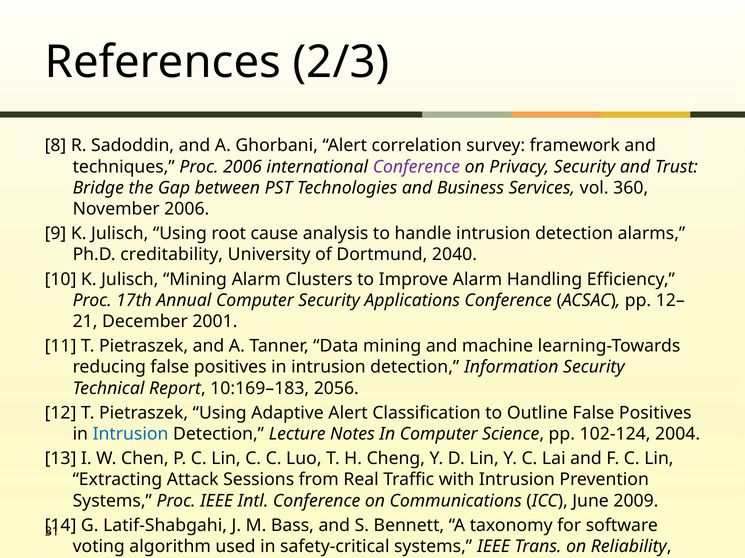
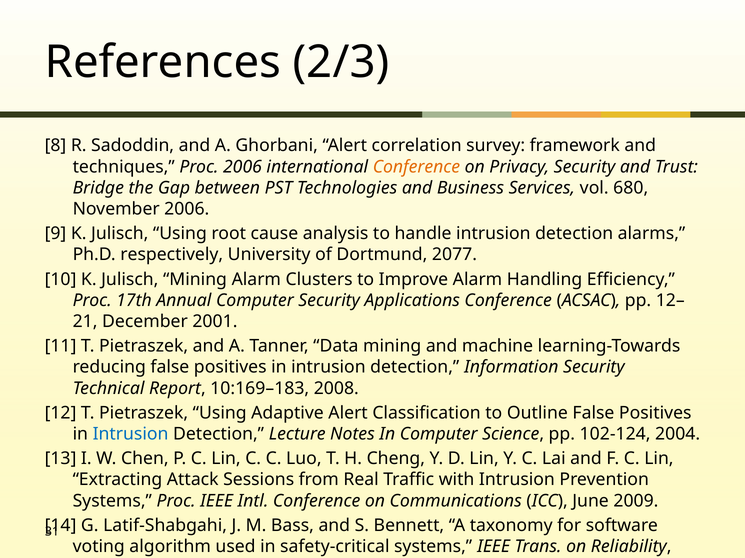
Conference colour: purple -> orange (416, 167)
360: 360 -> 680 (631, 188)
creditability: creditability -> respectively (172, 255)
2040: 2040 -> 2077 (454, 255)
2056: 2056 -> 2008 (336, 389)
